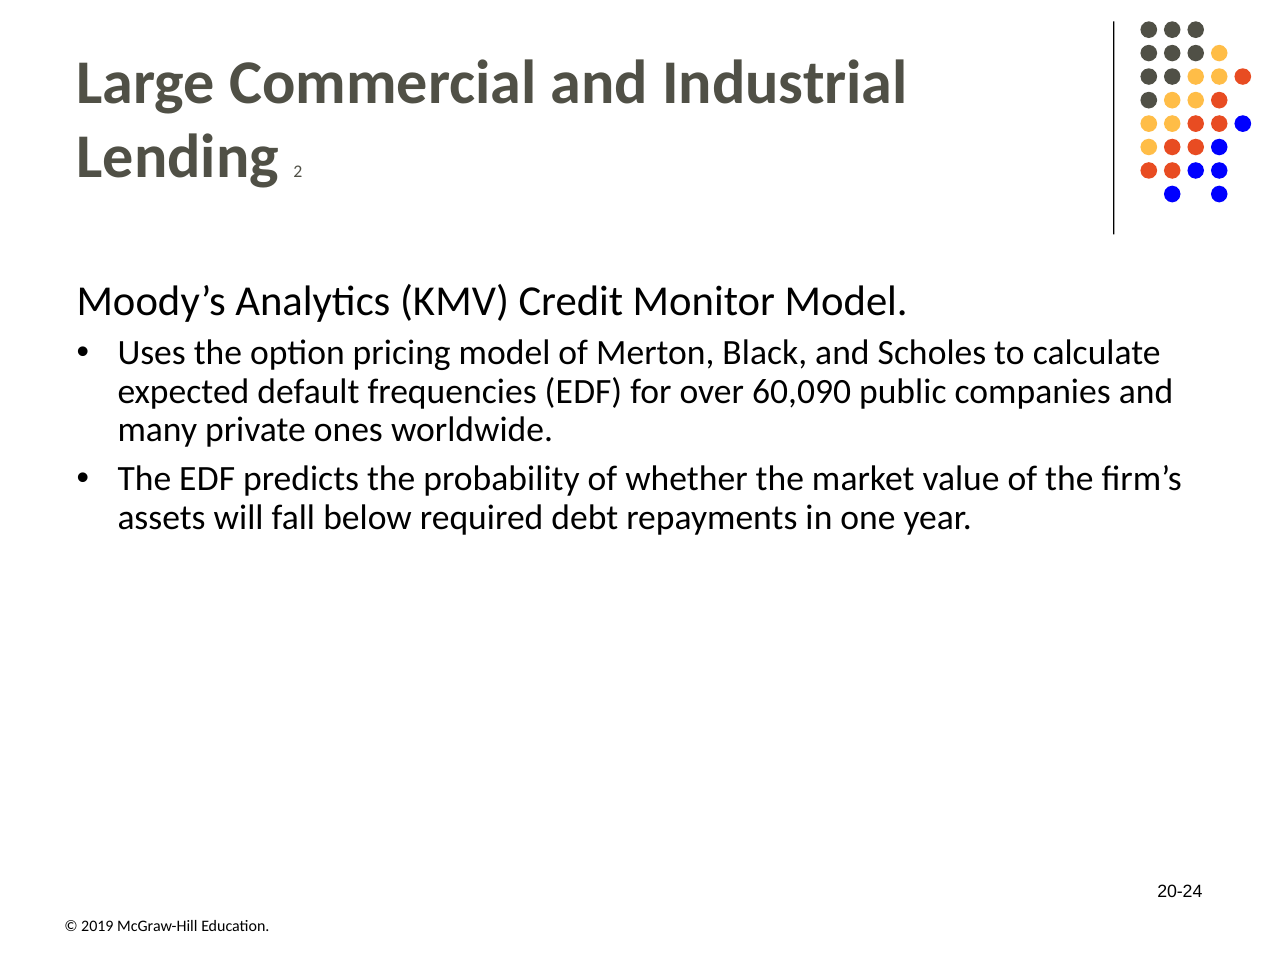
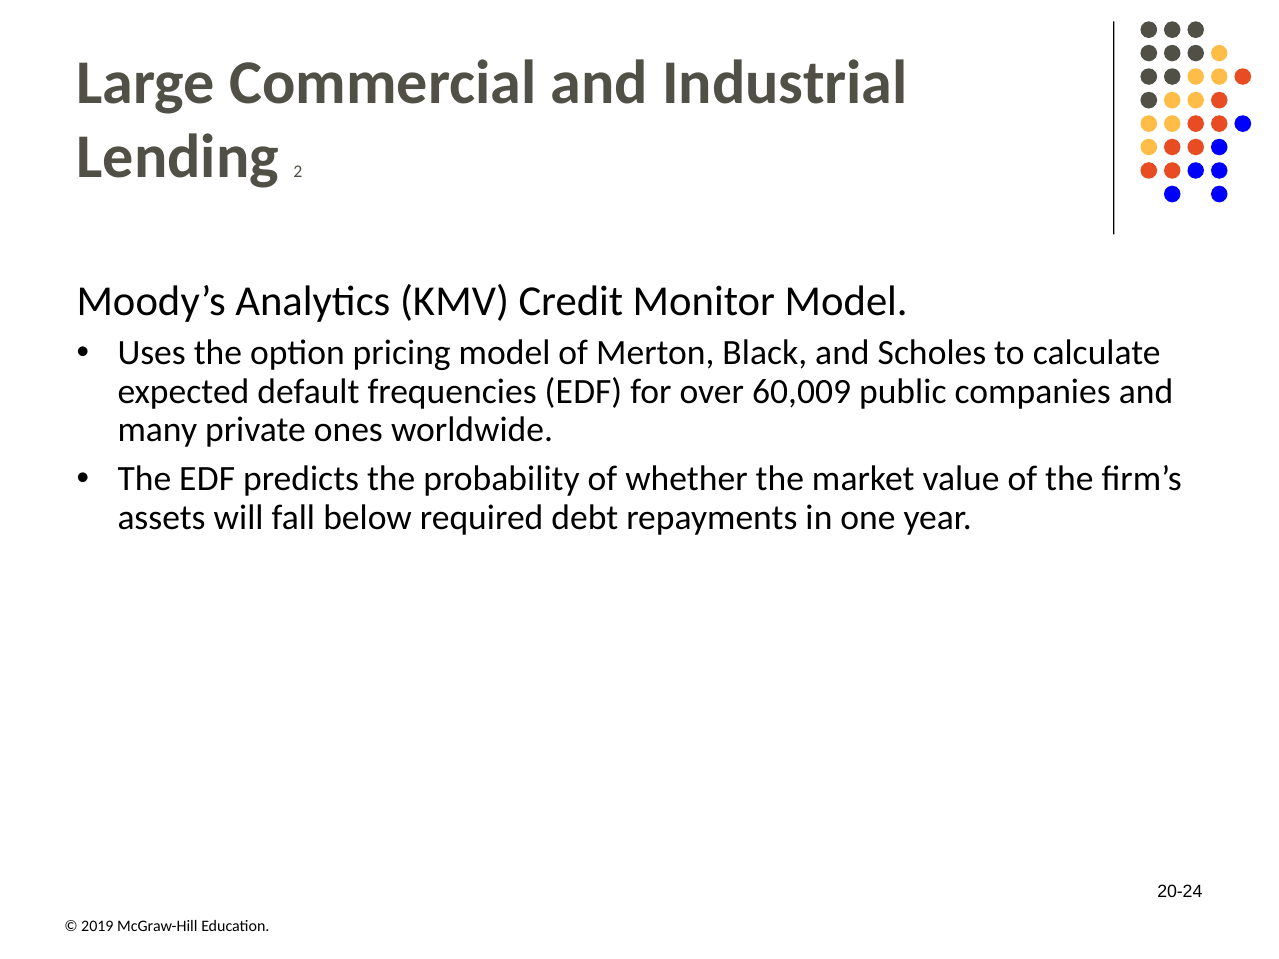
60,090: 60,090 -> 60,009 (802, 392)
